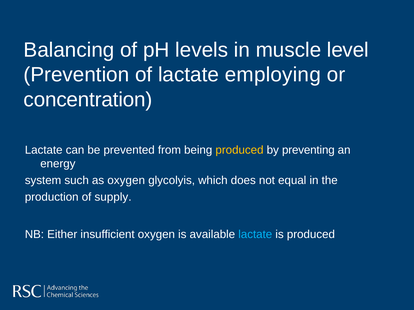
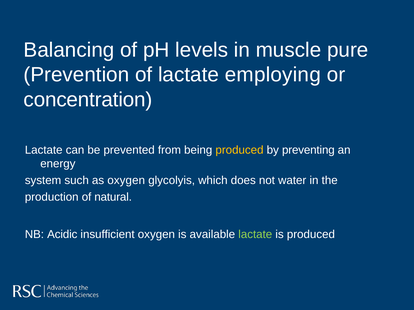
level: level -> pure (348, 50)
equal: equal -> water (292, 181)
supply: supply -> natural (113, 197)
Either: Either -> Acidic (62, 235)
lactate colour: light blue -> light green (255, 235)
